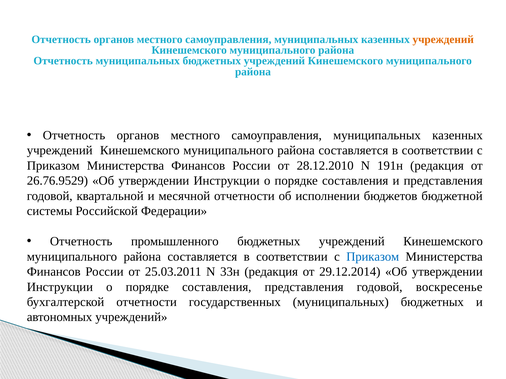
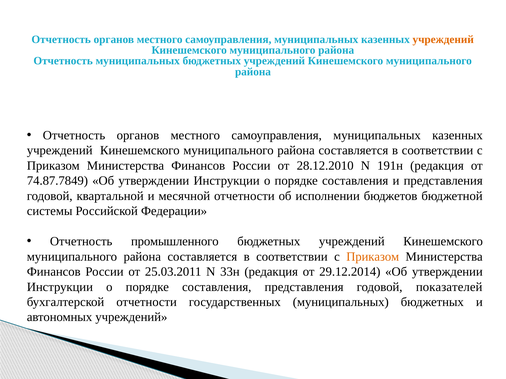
26.76.9529: 26.76.9529 -> 74.87.7849 (57, 181)
Приказом colour: blue -> orange (373, 257)
воскресенье: воскресенье -> показателей (449, 287)
